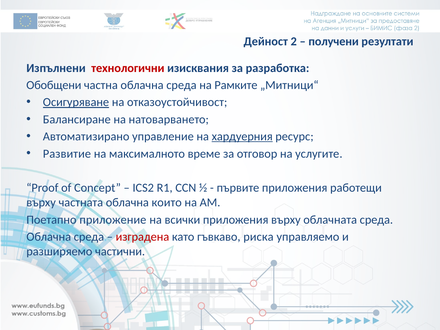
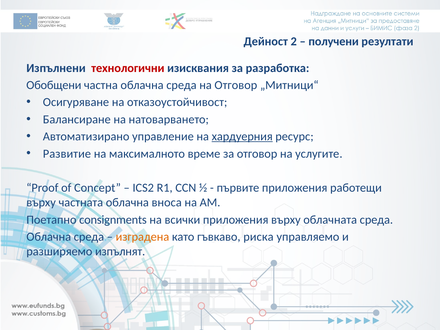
на Рамките: Рамките -> Отговор (236, 85)
Осигуряване underline: present -> none (76, 102)
които: които -> вноса (167, 203)
приложение: приложение -> consignments (113, 220)
изградена colour: red -> orange (142, 237)
частични: частични -> изпълнят (120, 252)
